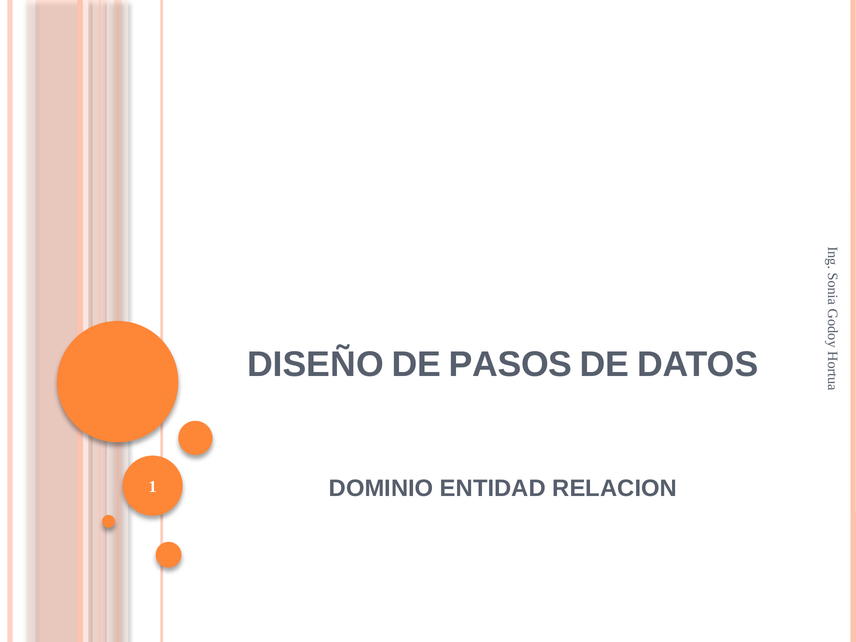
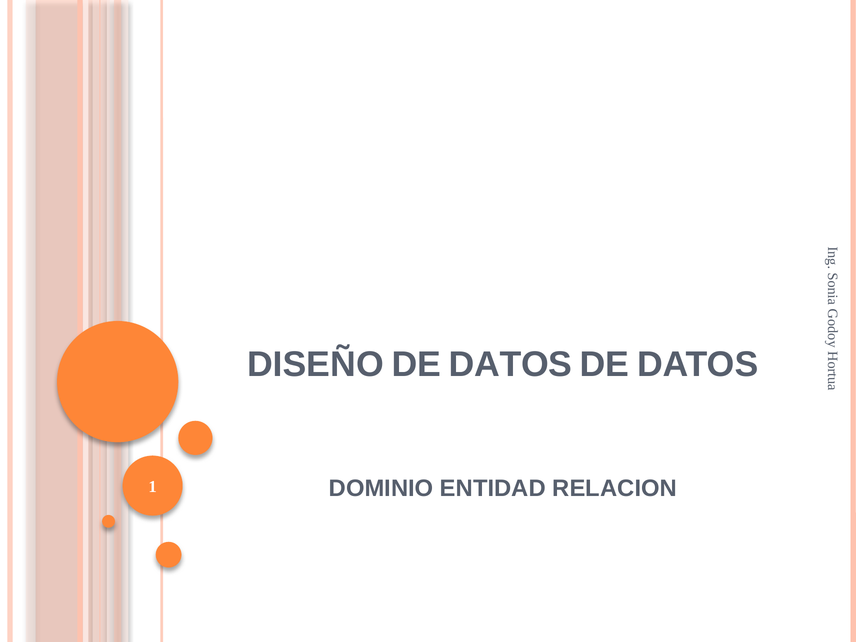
DISEÑO DE PASOS: PASOS -> DATOS (511, 365)
